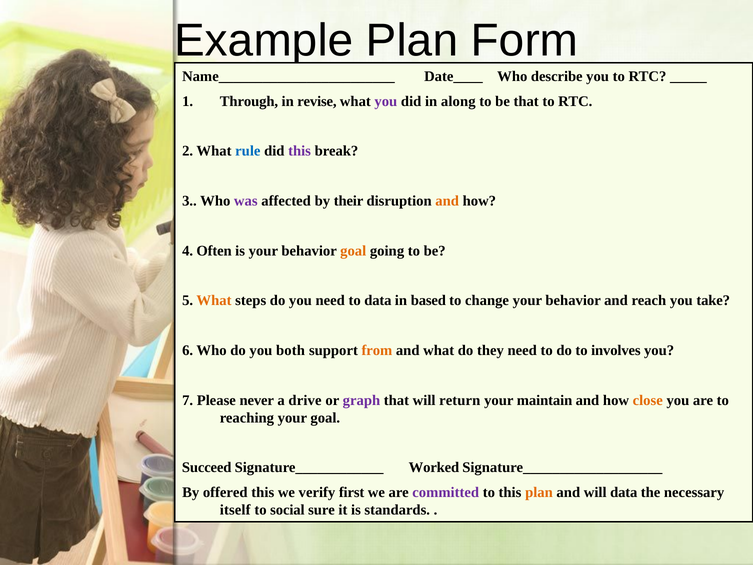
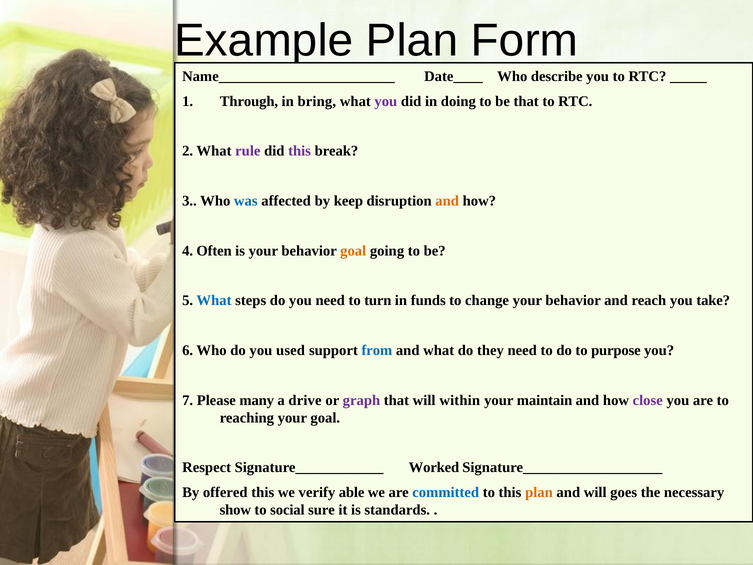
revise: revise -> bring (317, 101)
along: along -> doing (458, 101)
rule colour: blue -> purple (248, 151)
was colour: purple -> blue (246, 201)
their: their -> keep (348, 201)
What colour: orange -> blue (214, 300)
to data: data -> turn (378, 300)
based: based -> funds (428, 300)
both: both -> used (291, 350)
from colour: orange -> blue (377, 350)
involves: involves -> purpose (616, 350)
never: never -> many (257, 400)
return: return -> within (460, 400)
close colour: orange -> purple (648, 400)
Succeed: Succeed -> Respect (207, 467)
first: first -> able (352, 492)
committed colour: purple -> blue (446, 492)
will data: data -> goes (624, 492)
itself: itself -> show (235, 510)
